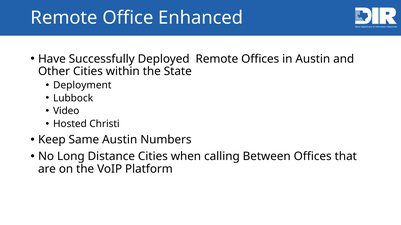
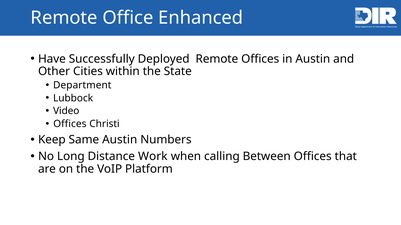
Deployment: Deployment -> Department (82, 85)
Hosted: Hosted -> Offices (70, 124)
Distance Cities: Cities -> Work (153, 157)
